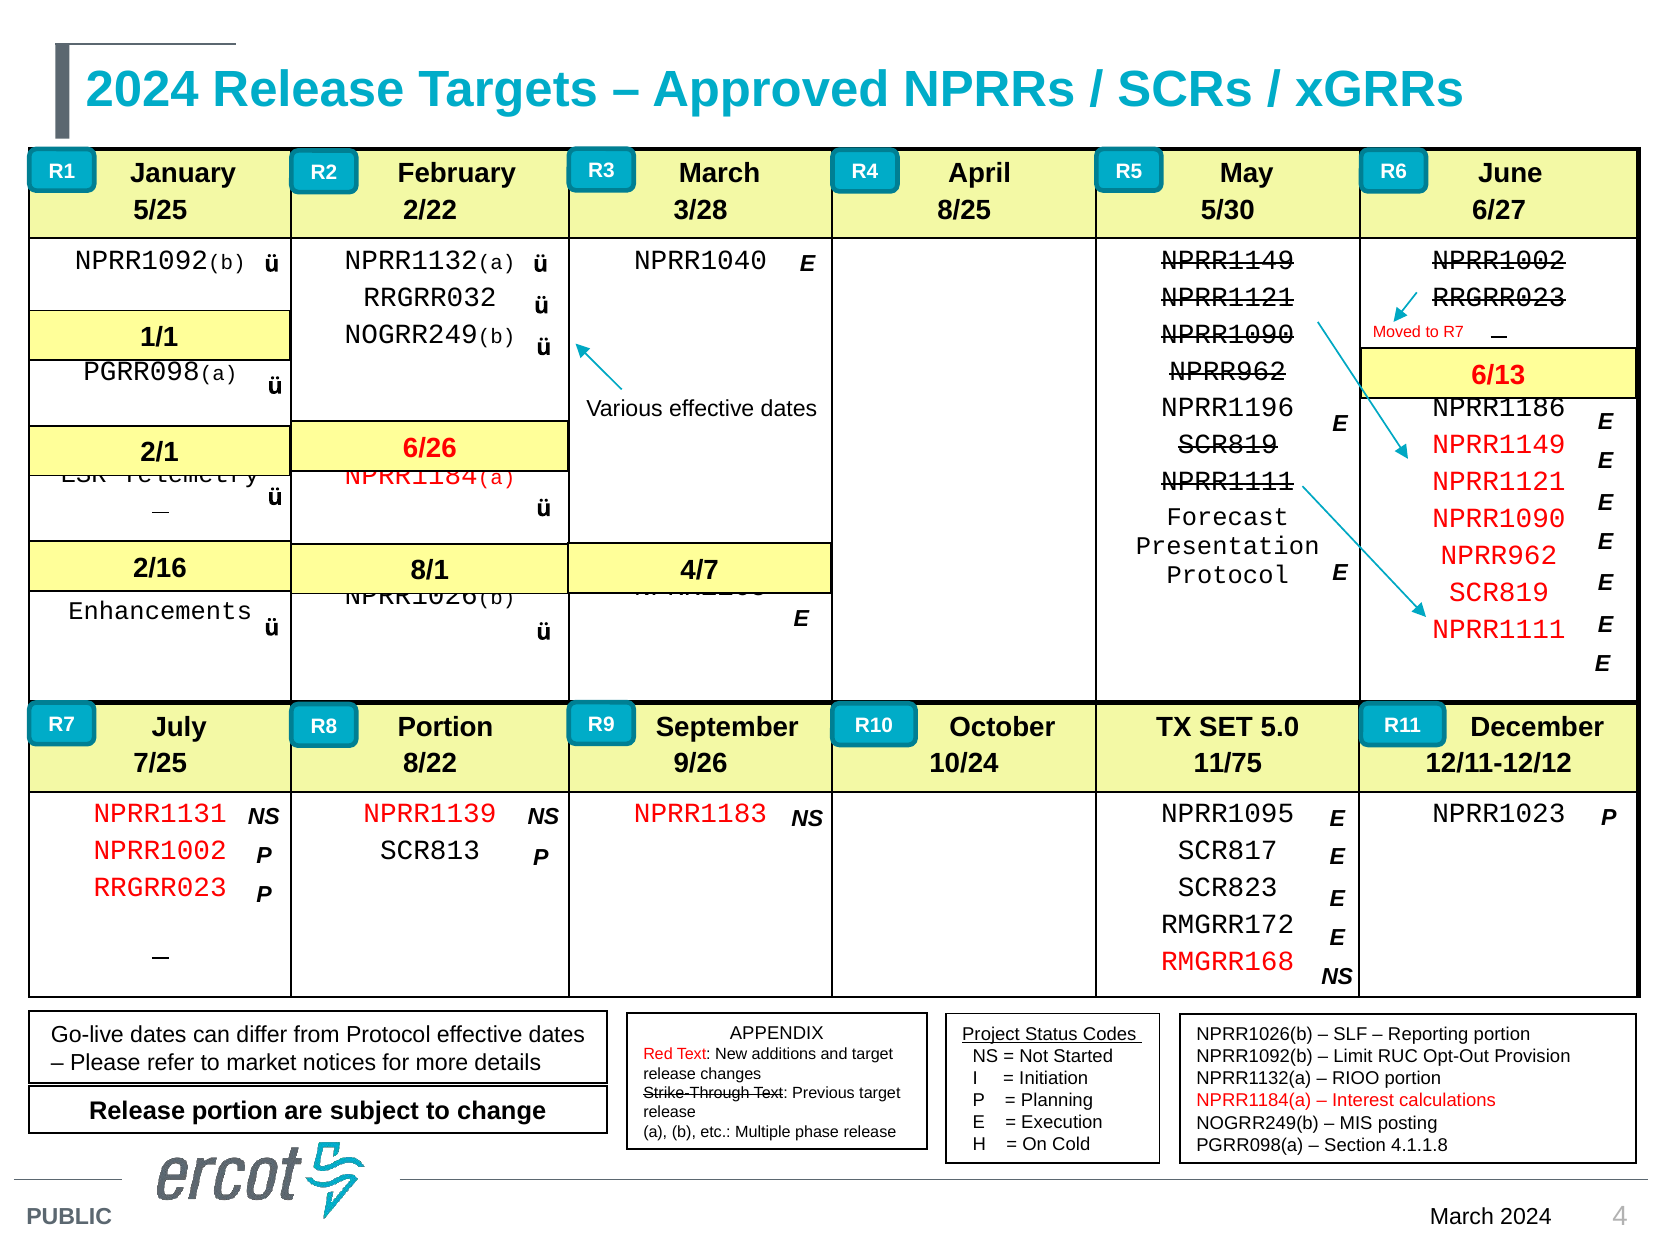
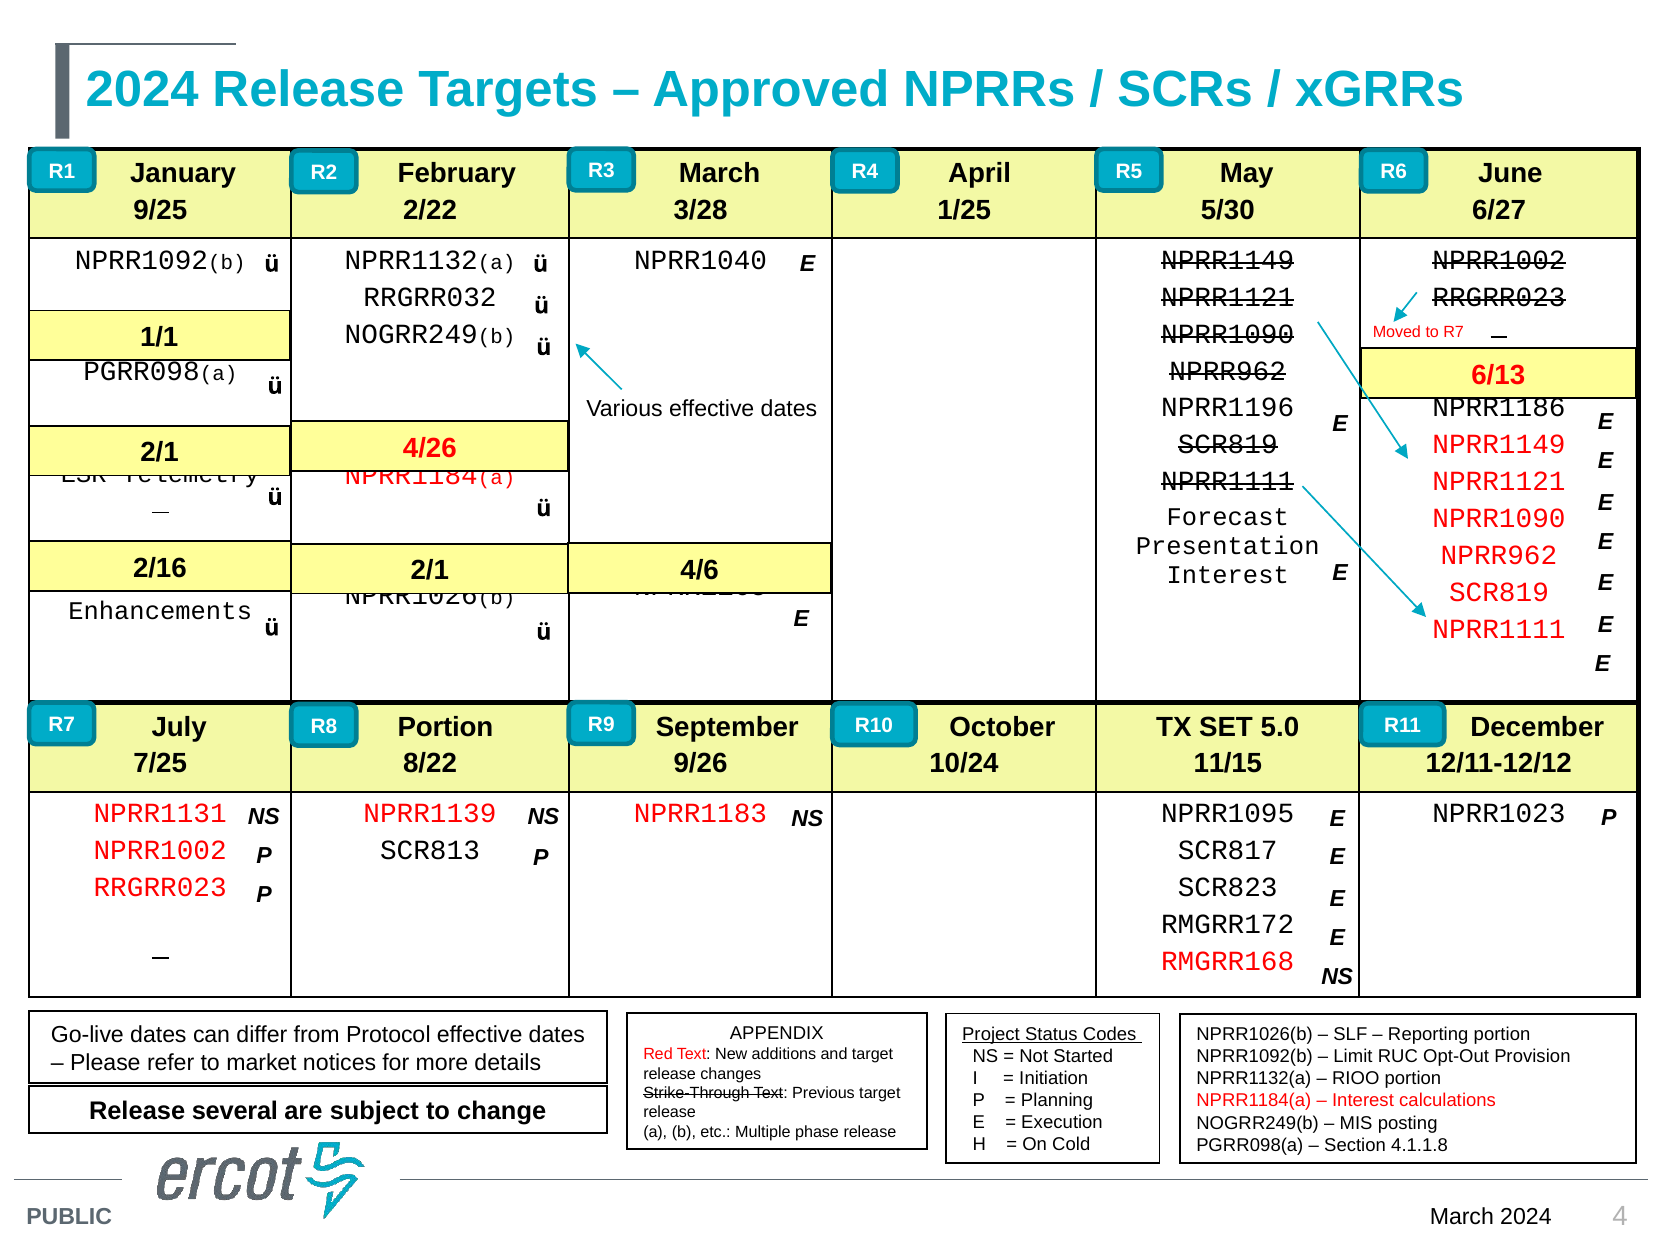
5/25: 5/25 -> 9/25 (160, 210)
8/25: 8/25 -> 1/25 (964, 210)
6/26: 6/26 -> 4/26 (430, 448)
4/7: 4/7 -> 4/6 (700, 570)
8/1: 8/1 -> 2/1 (430, 570)
Protocol: Protocol -> Interest (1228, 575)
11/75: 11/75 -> 11/15 (1228, 764)
Release portion: portion -> several (235, 1111)
